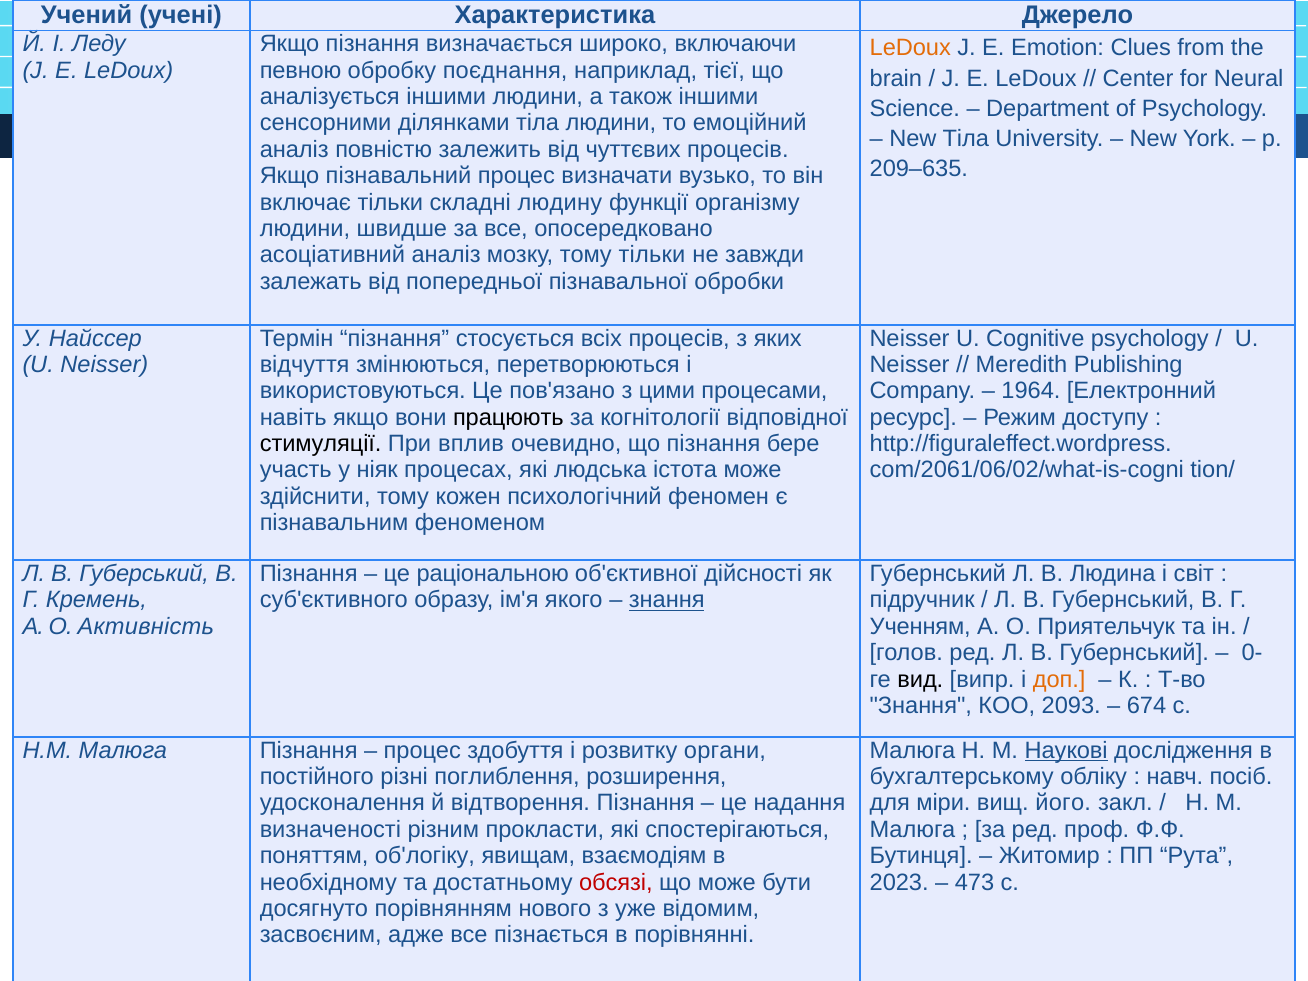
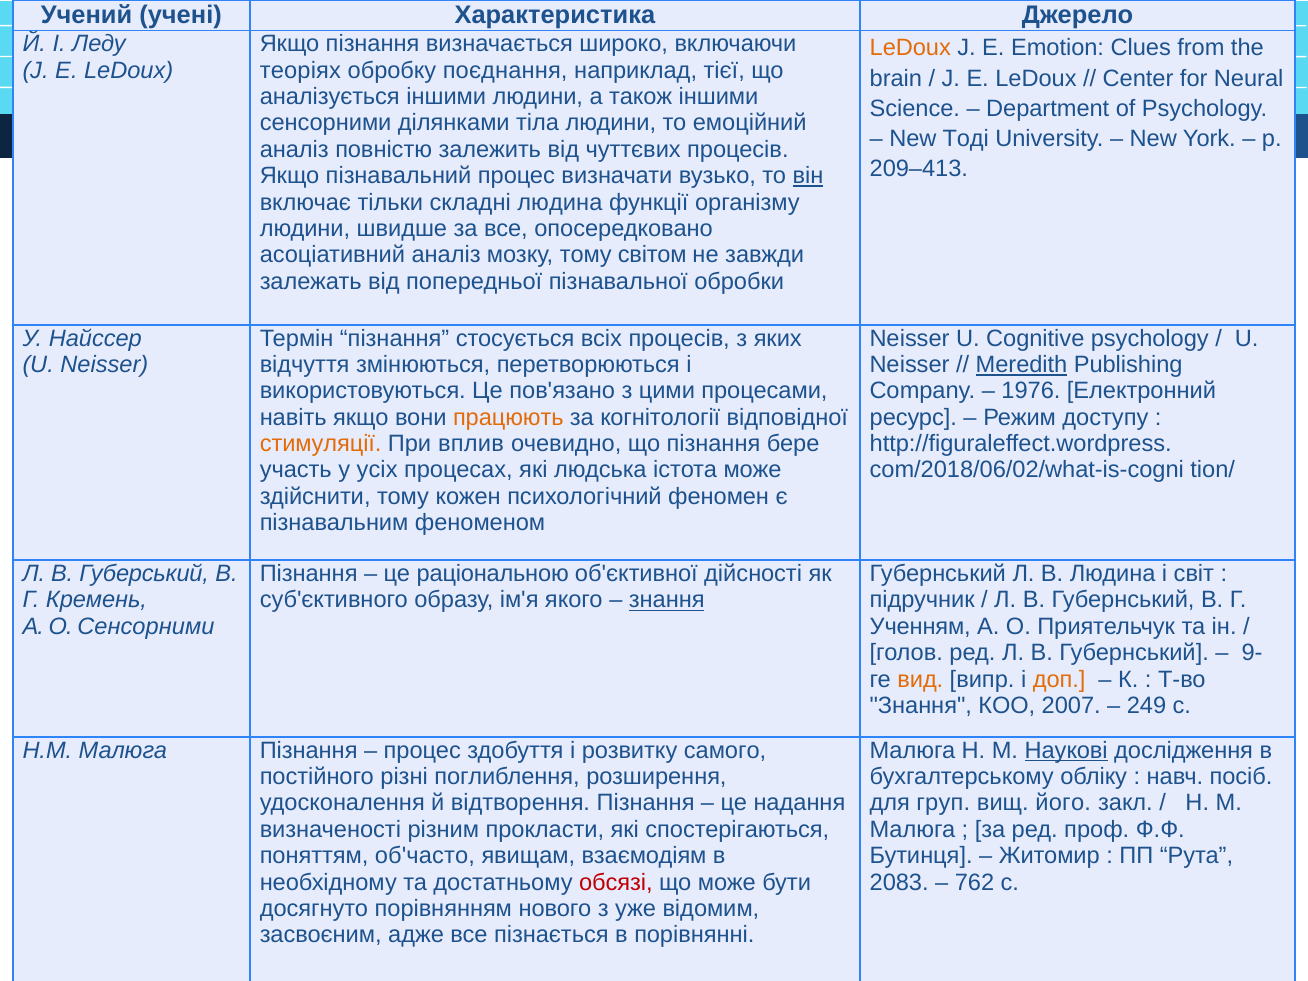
певною: певною -> теоріях (300, 70)
New Тіла: Тіла -> Тоді (966, 139)
209–635: 209–635 -> 209–413 (919, 169)
він underline: none -> present (808, 176)
складні людину: людину -> людина (560, 202)
тому тільки: тільки -> світом (652, 255)
Meredith underline: none -> present (1022, 365)
1964: 1964 -> 1976 (1031, 391)
працюють colour: black -> orange (508, 417)
стимуляції colour: black -> orange (321, 444)
ніяк: ніяк -> усіх (377, 470)
com/2061/06/02/what-is-cogni: com/2061/06/02/what-is-cogni -> com/2018/06/02/what-is-cogni (1027, 470)
О Активність: Активність -> Сенсорними (146, 627)
0-: 0- -> 9- (1252, 653)
вид colour: black -> orange (920, 679)
2093: 2093 -> 2007 (1071, 706)
674: 674 -> 249 (1147, 706)
органи: органи -> самого (725, 750)
міри: міри -> груп (943, 803)
об'логіку: об'логіку -> об'часто (425, 856)
2023: 2023 -> 2083 (899, 882)
473: 473 -> 762 (974, 882)
